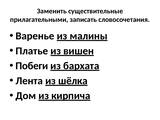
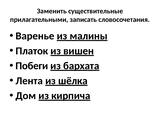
Платье: Платье -> Платок (32, 51)
